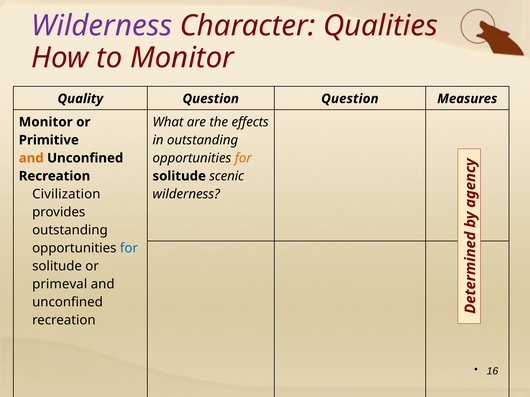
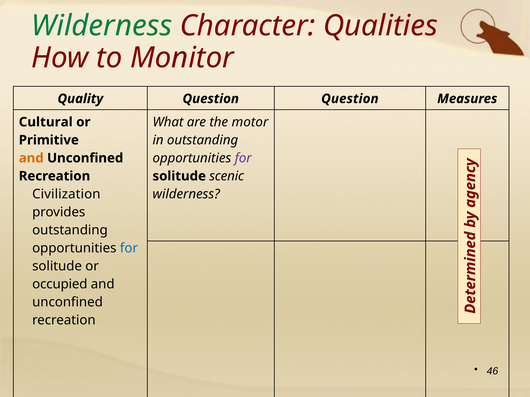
Wilderness colour: purple -> green (102, 26)
effects: effects -> motor (250, 122)
Monitor: Monitor -> Cultural (46, 122)
for colour: orange -> purple (243, 158)
primeval: primeval -> occupied (60, 284)
16: 16 -> 46 (492, 372)
